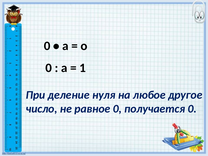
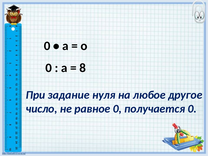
1: 1 -> 8 (83, 68)
деление: деление -> задание (69, 95)
